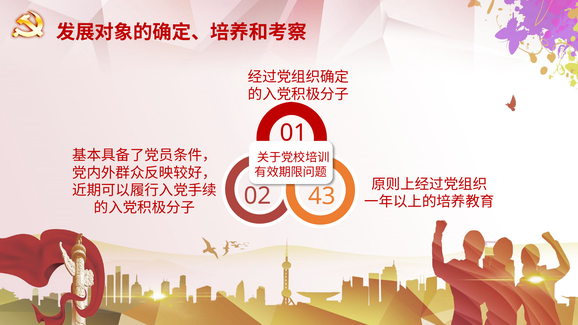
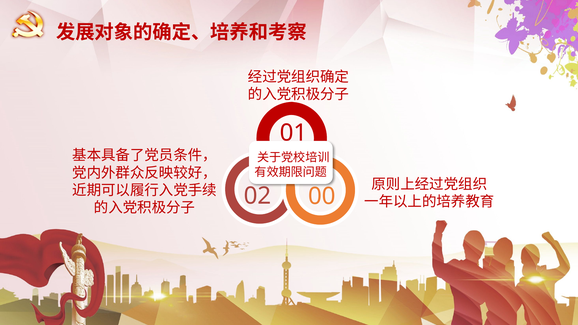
43: 43 -> 00 (322, 196)
